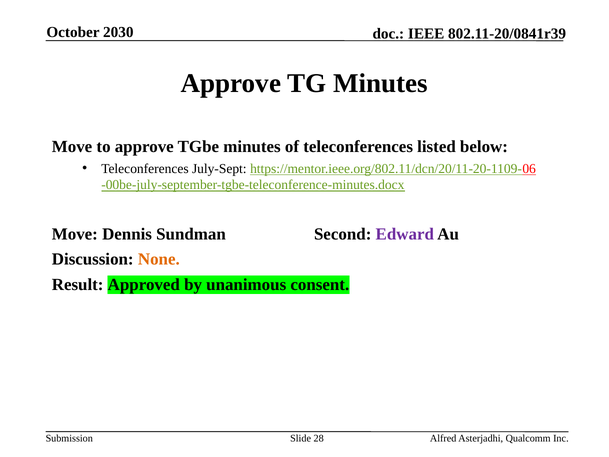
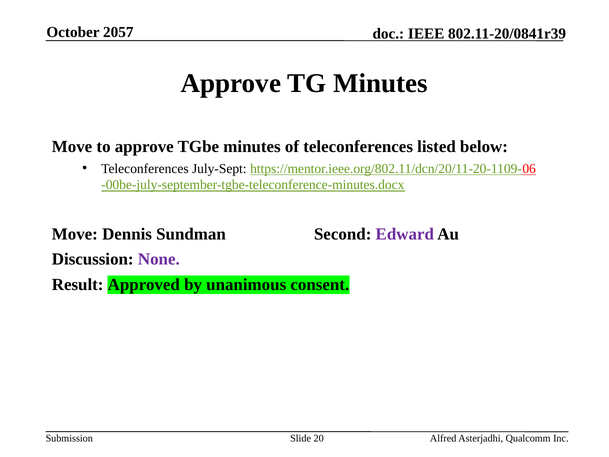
2030: 2030 -> 2057 (118, 32)
None colour: orange -> purple (159, 259)
28: 28 -> 20 (319, 438)
